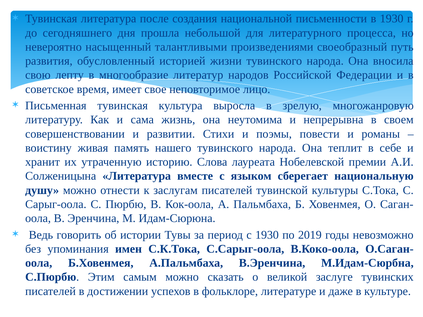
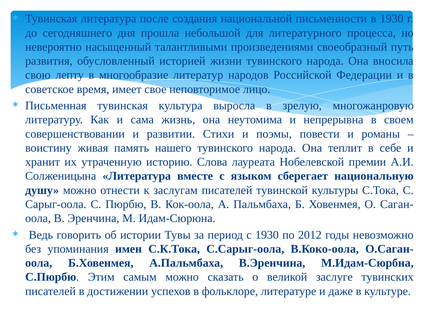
2019: 2019 -> 2012 (310, 235)
